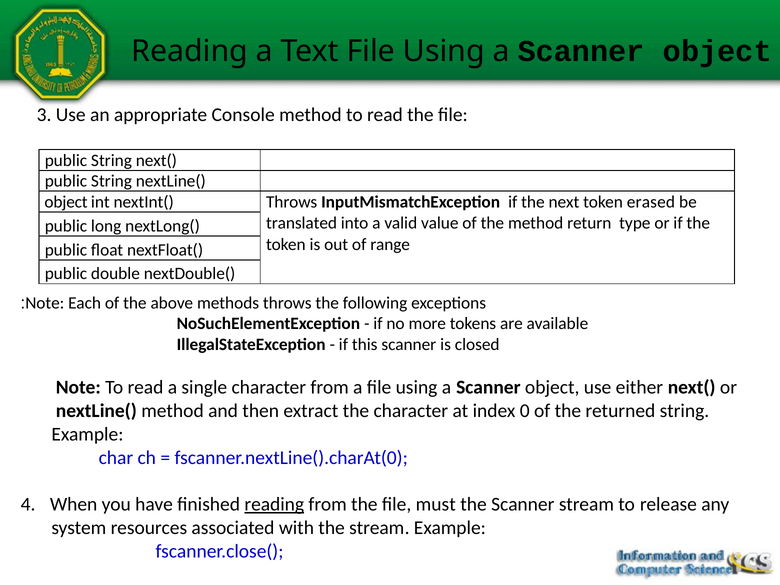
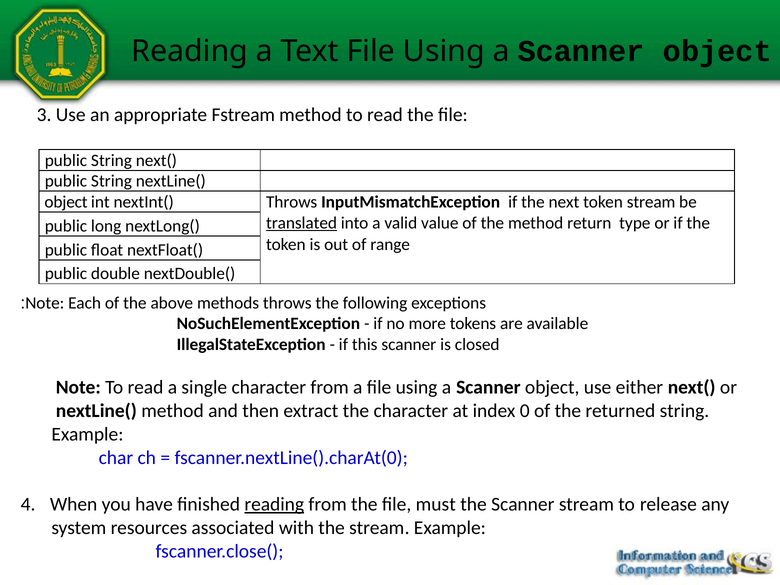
Console: Console -> Fstream (243, 115)
token erased: erased -> stream (651, 202)
translated underline: none -> present (302, 223)
